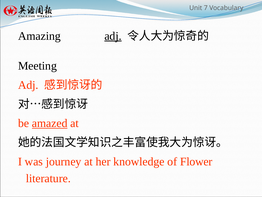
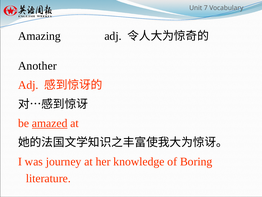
adj underline: present -> none (113, 36)
Meeting: Meeting -> Another (37, 66)
Flower: Flower -> Boring (196, 161)
